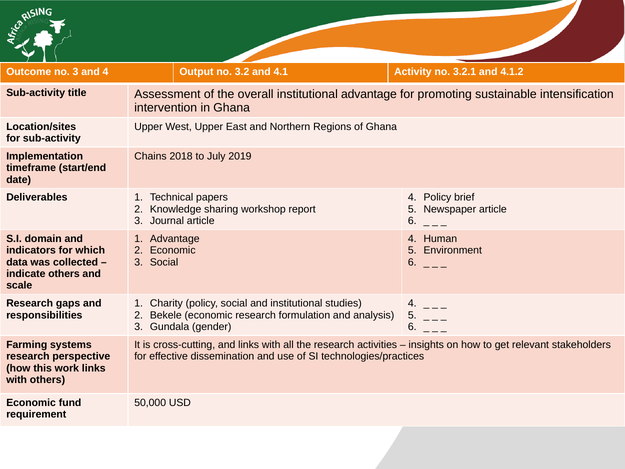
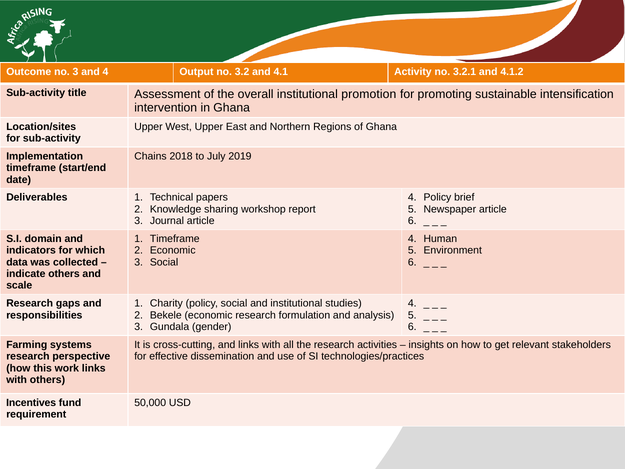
institutional advantage: advantage -> promotion (369, 94)
Advantage: Advantage -> Timeframe (175, 239)
Economic: Economic -> Incentives (31, 402)
